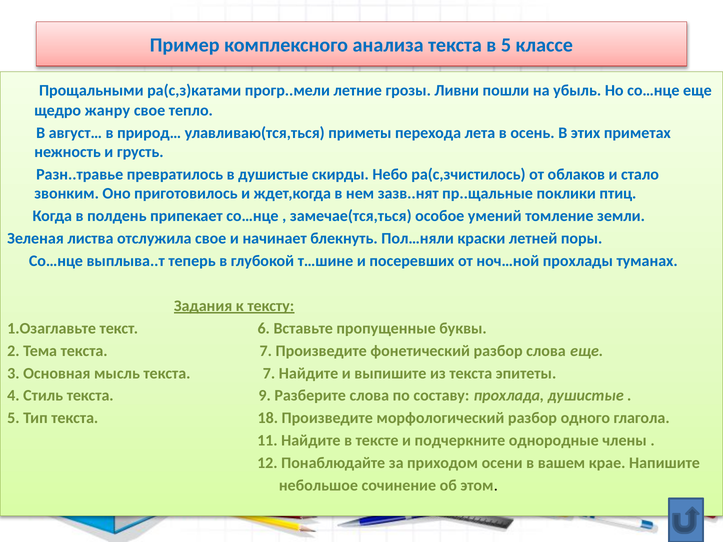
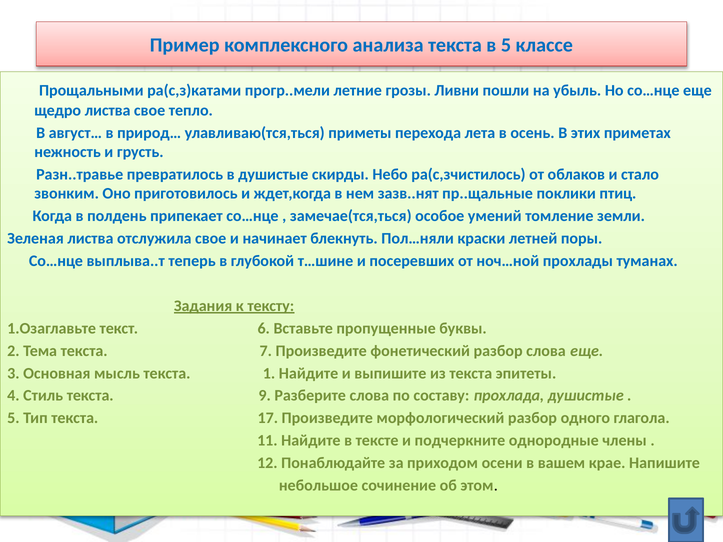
щедро жанру: жанру -> листва (108, 110)
мысль текста 7: 7 -> 1 (269, 373)
18: 18 -> 17 (268, 418)
